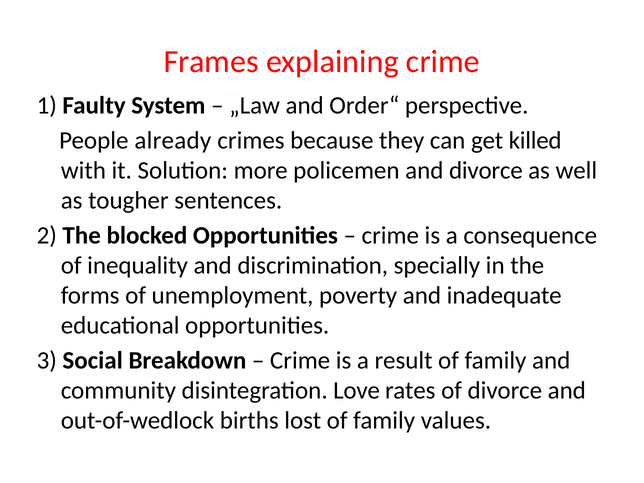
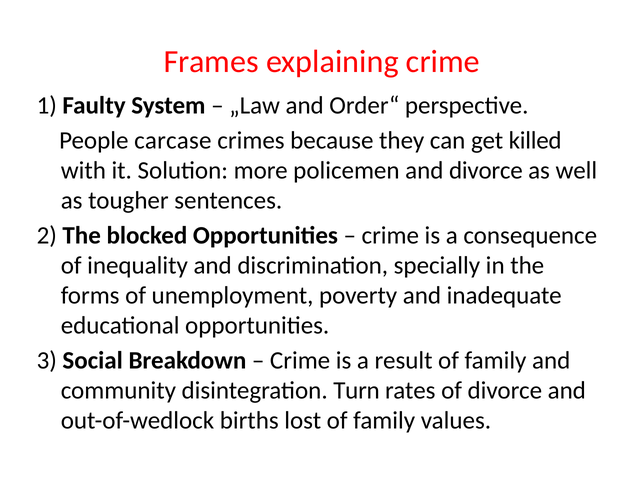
already: already -> carcase (173, 140)
Love: Love -> Turn (357, 390)
